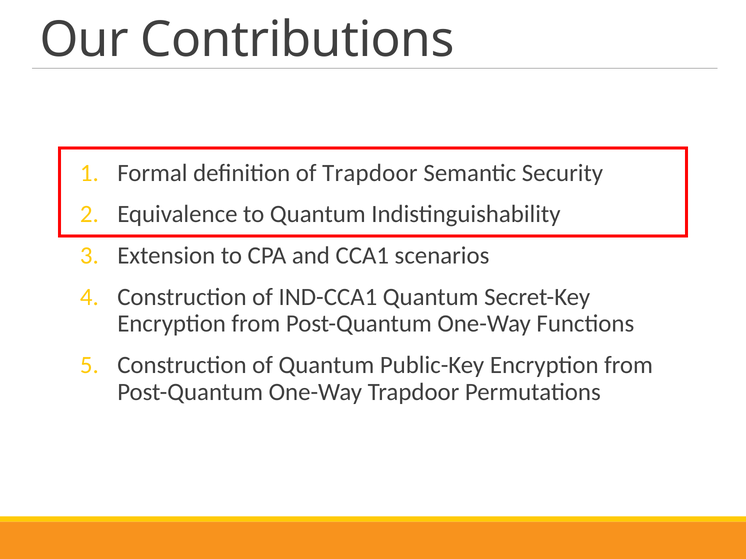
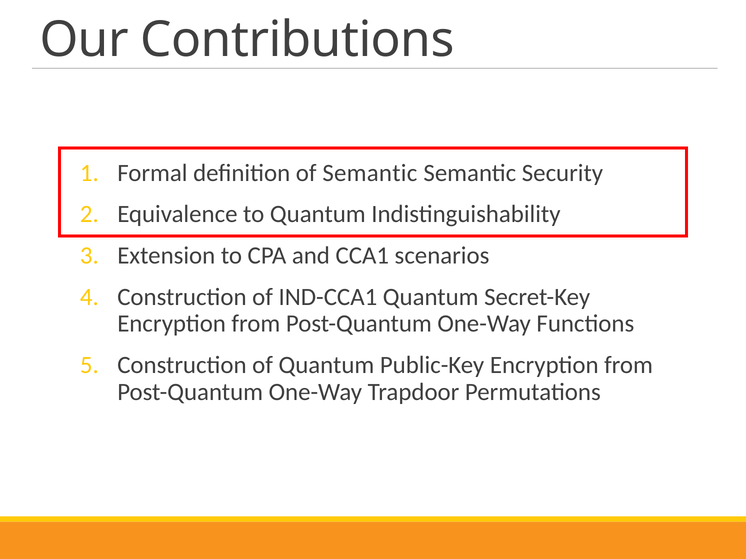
of Trapdoor: Trapdoor -> Semantic (370, 173)
